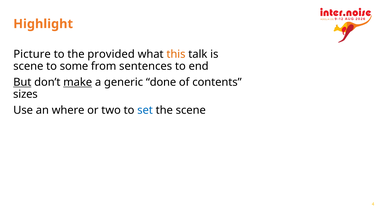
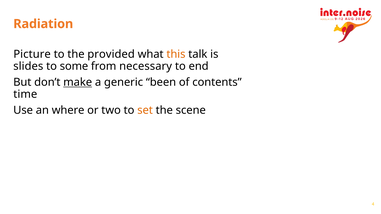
Highlight: Highlight -> Radiation (43, 24)
scene: scene -> slides (28, 66)
sentences: sentences -> necessary (146, 66)
But underline: present -> none (22, 82)
done: done -> been (161, 82)
sizes: sizes -> time (25, 94)
set colour: blue -> orange (145, 110)
